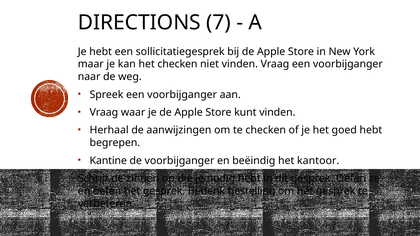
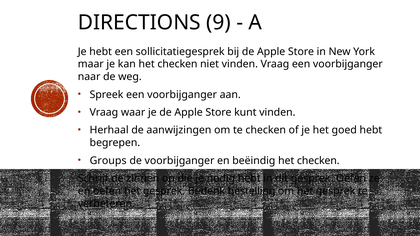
7: 7 -> 9 (219, 23)
Kantine: Kantine -> Groups (108, 161)
beëindig het kantoor: kantoor -> checken (318, 161)
